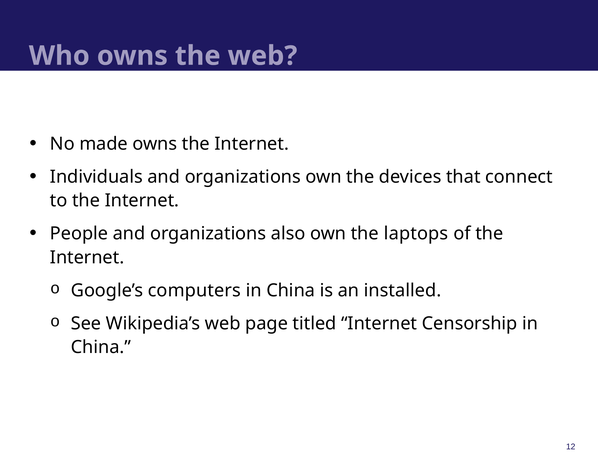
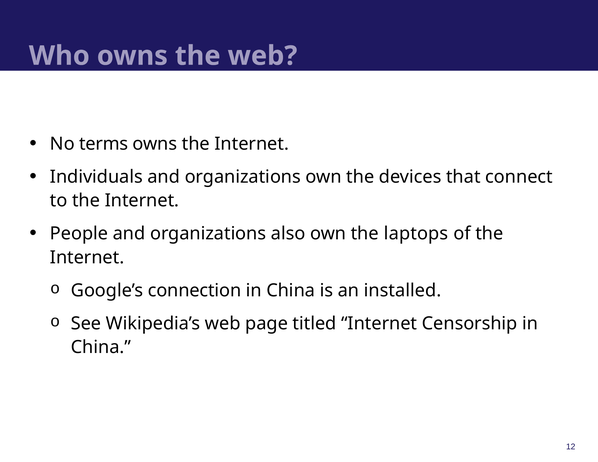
made: made -> terms (104, 144)
computers: computers -> connection (195, 291)
